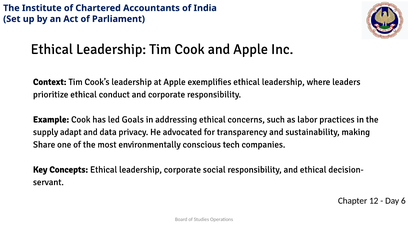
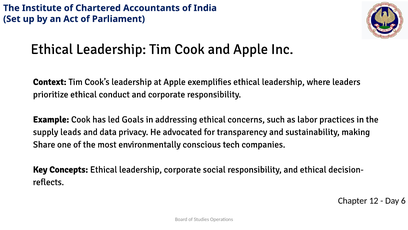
adapt: adapt -> leads (71, 132)
servant: servant -> reflects (48, 182)
